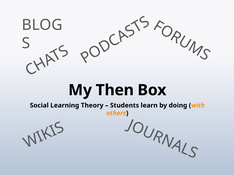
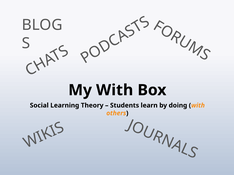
My Then: Then -> With (115, 90)
